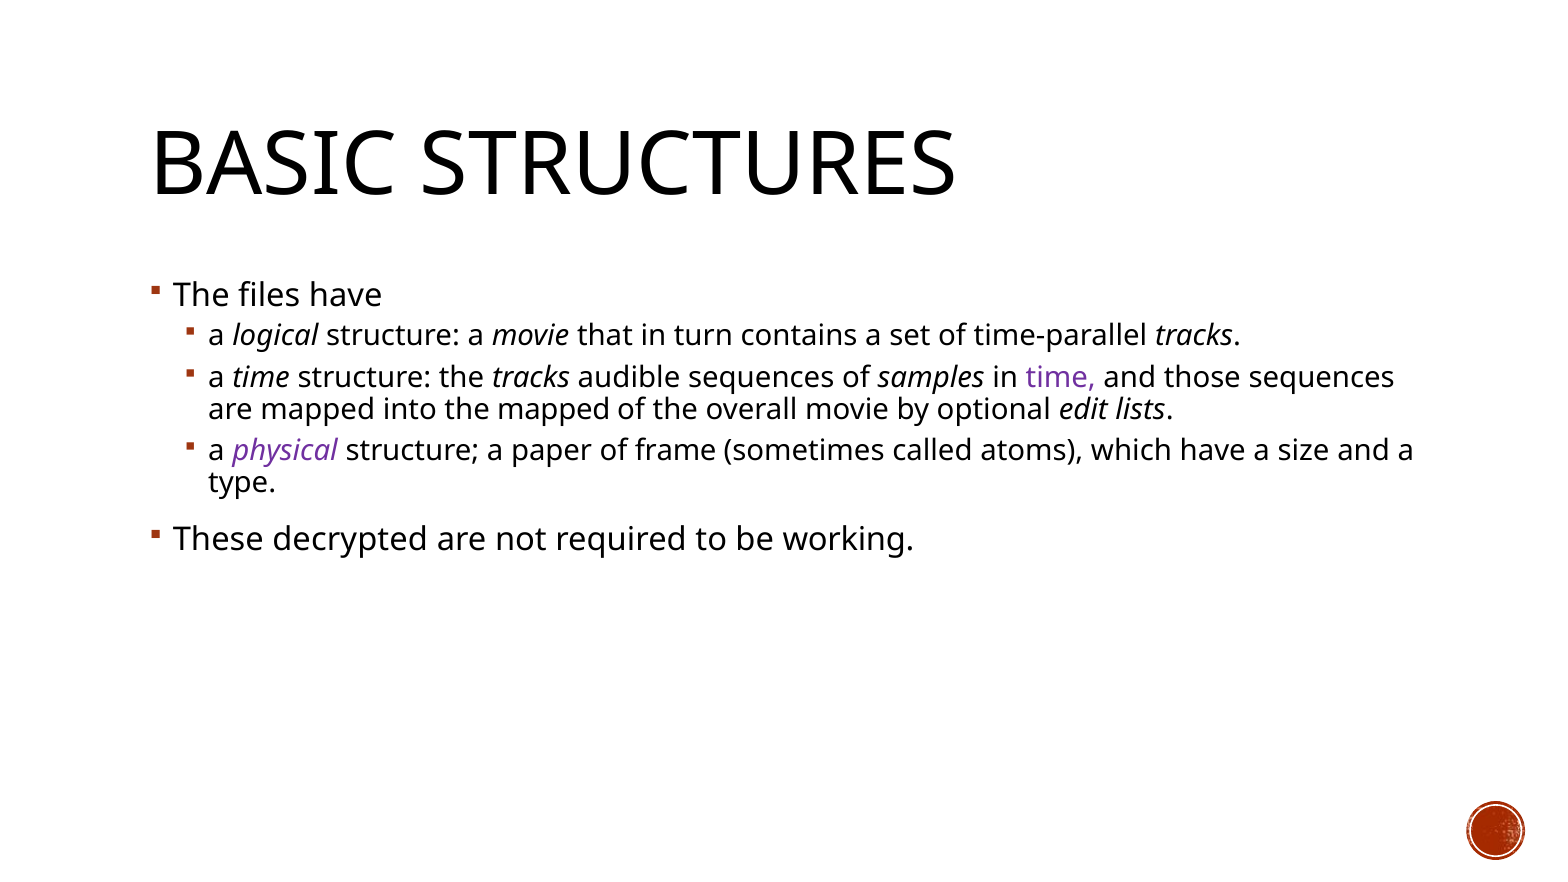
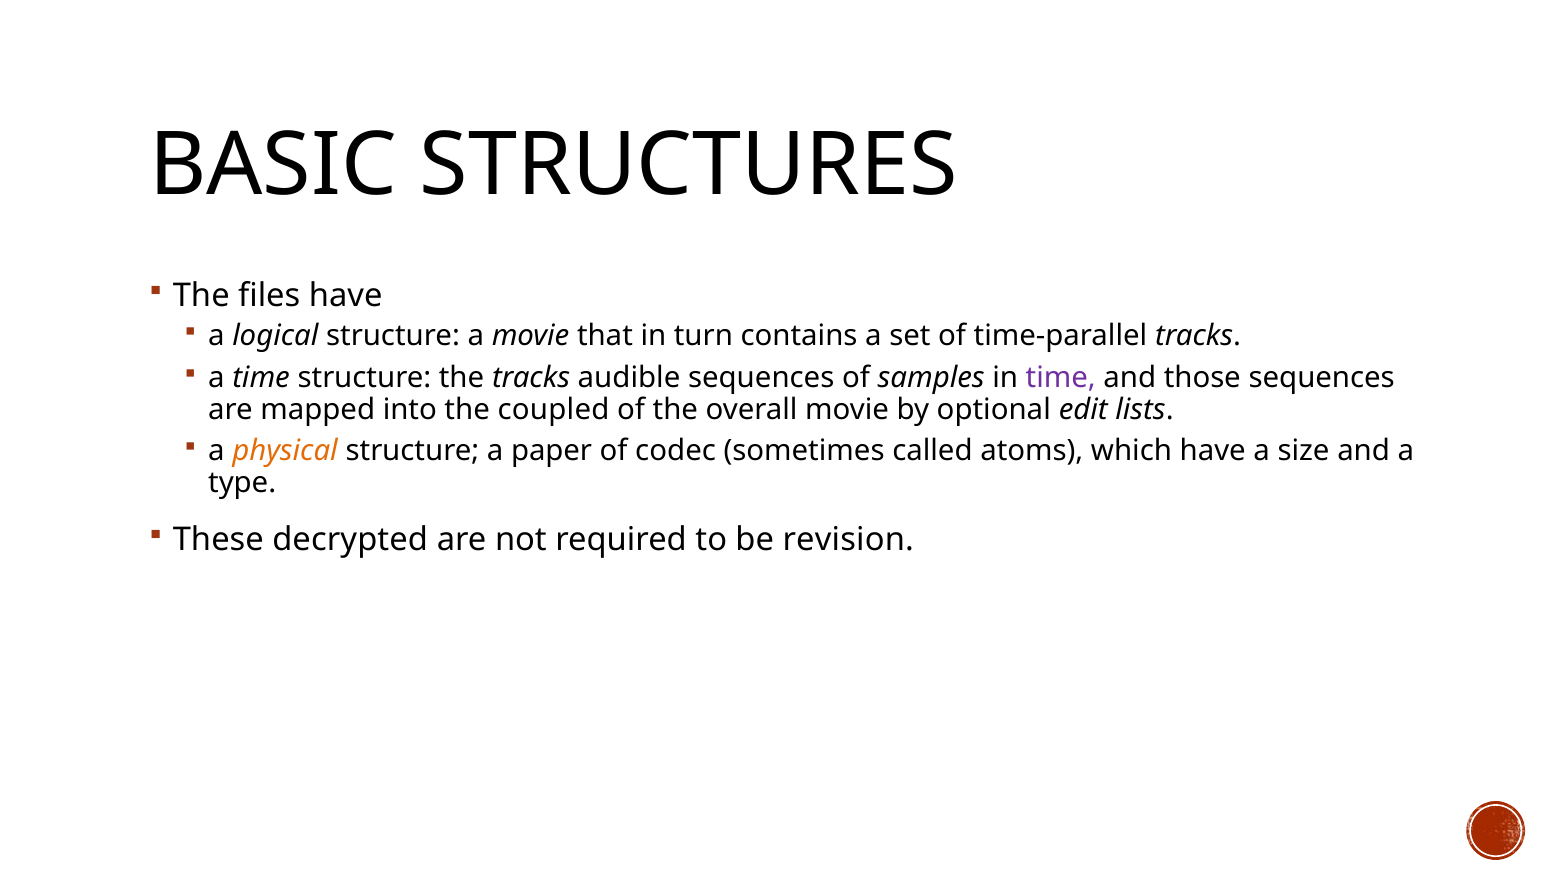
the mapped: mapped -> coupled (553, 410)
physical colour: purple -> orange (285, 451)
frame: frame -> codec (676, 451)
working: working -> revision (848, 539)
